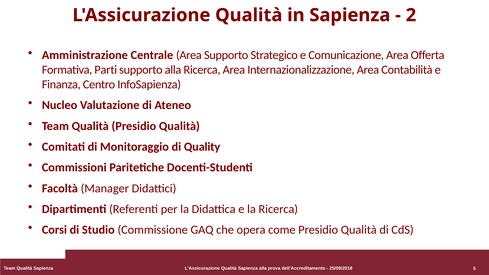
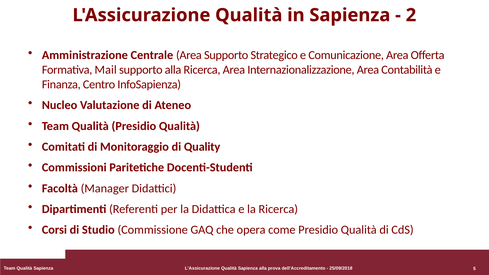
Parti: Parti -> Mail (106, 70)
